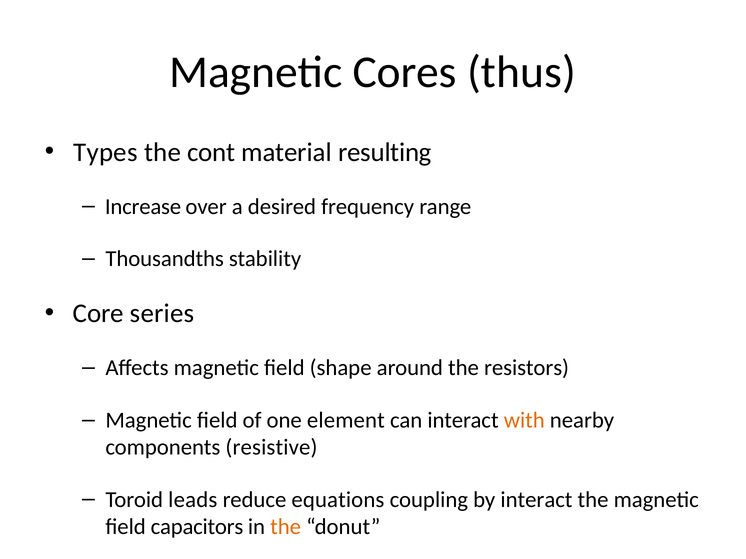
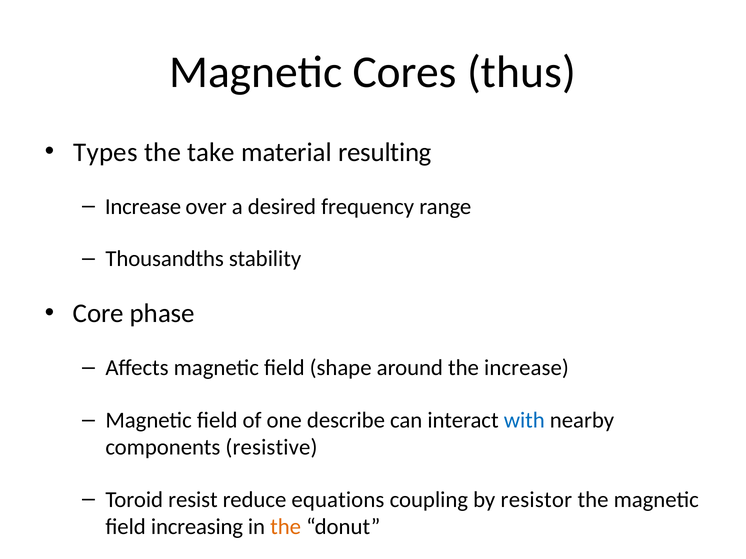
cont: cont -> take (211, 152)
series: series -> phase (162, 314)
the resistors: resistors -> increase (526, 368)
element: element -> describe (346, 420)
with colour: orange -> blue (524, 420)
leads: leads -> resist (193, 500)
by interact: interact -> resistor (536, 500)
capacitors: capacitors -> increasing (197, 527)
